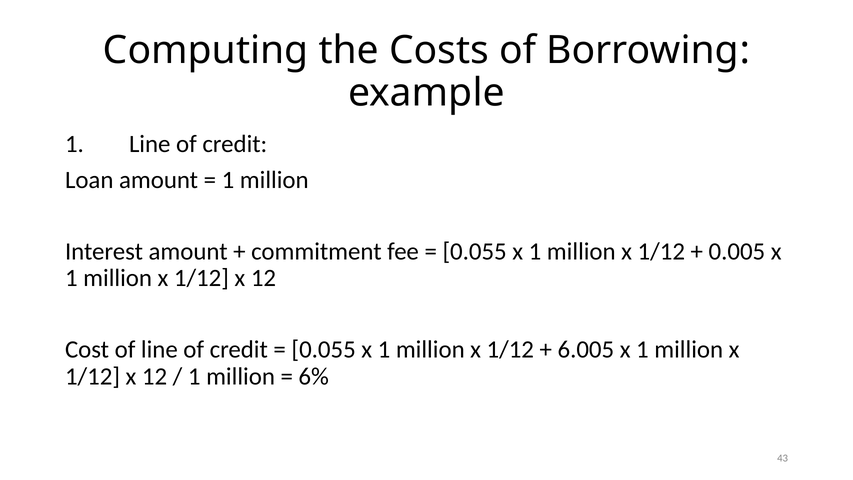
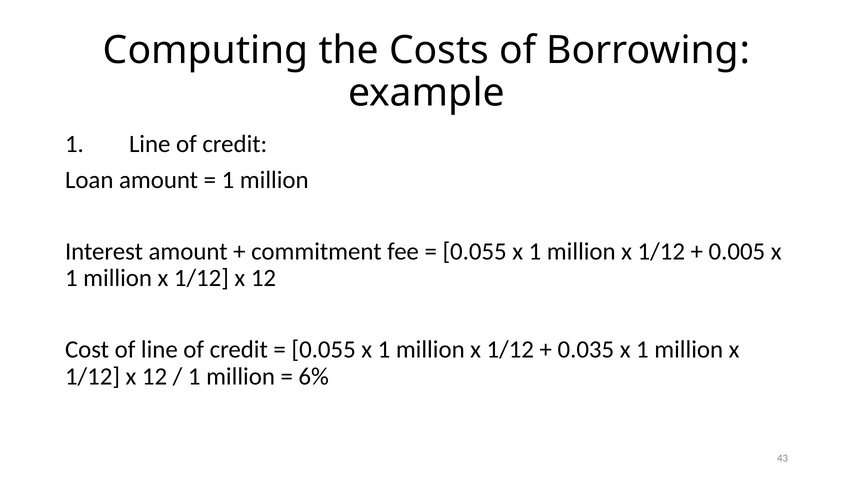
6.005: 6.005 -> 0.035 (586, 350)
